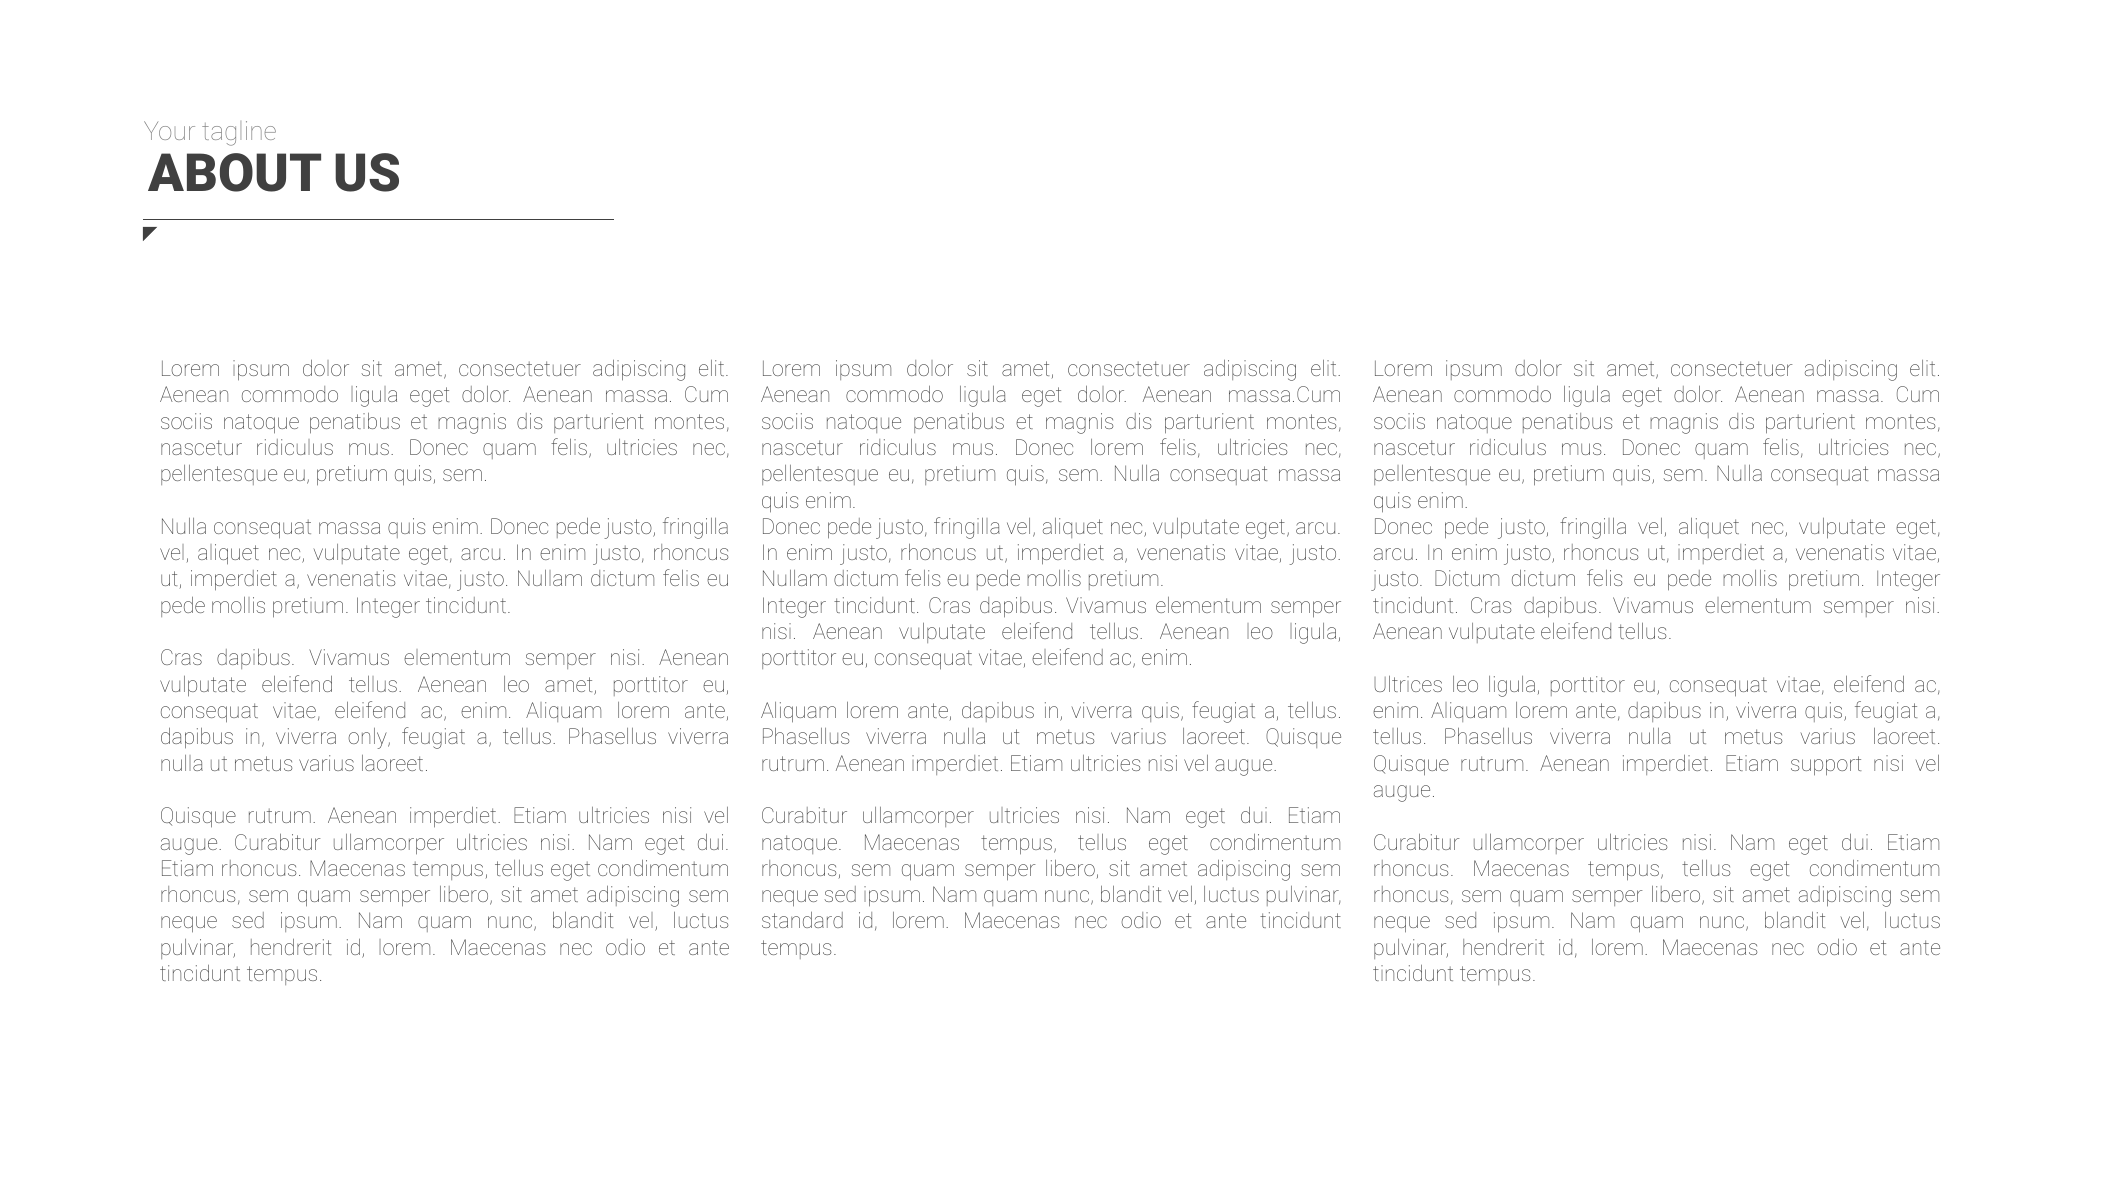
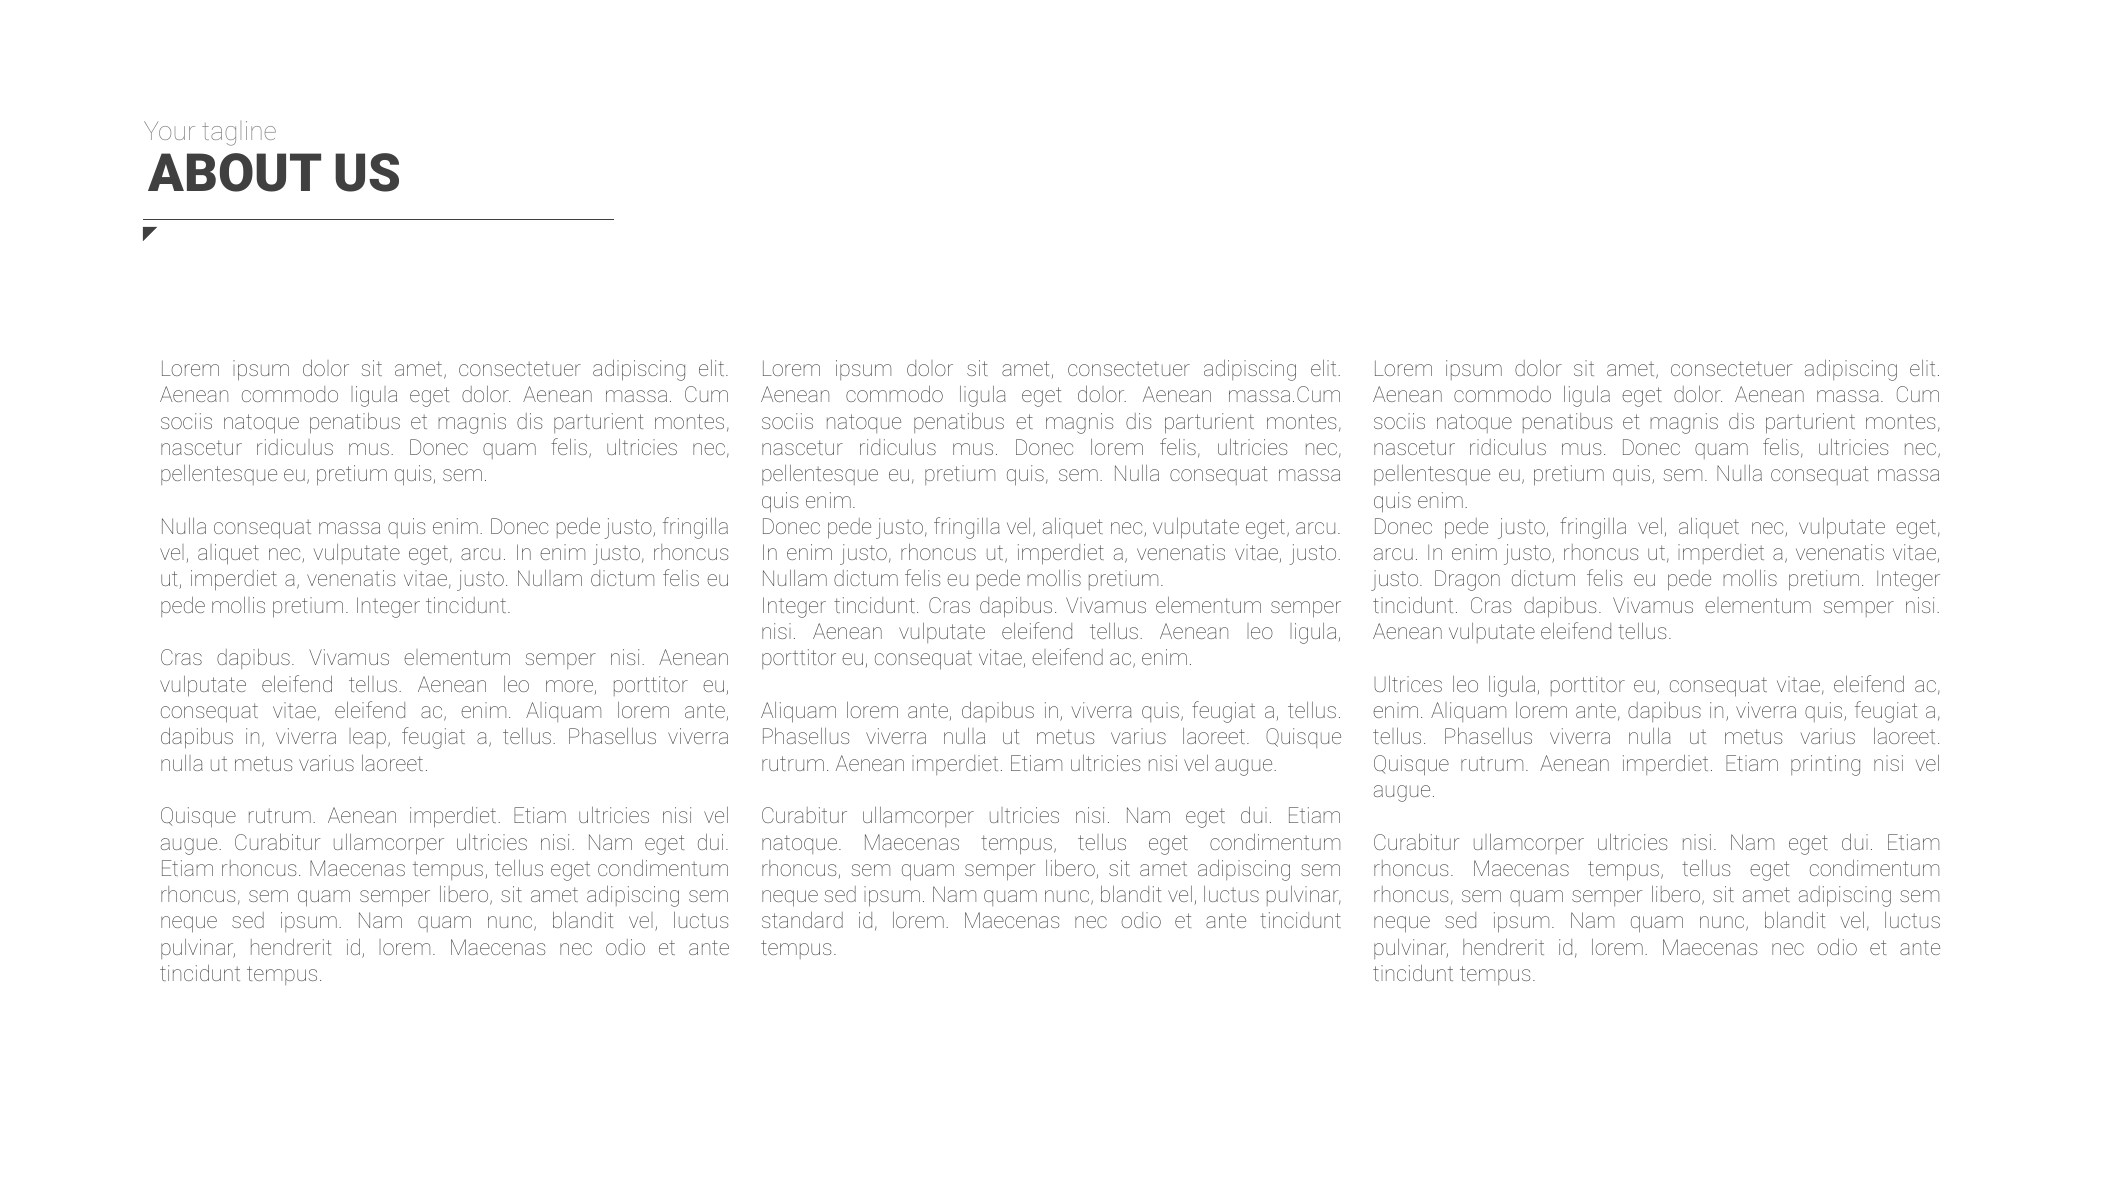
justo Dictum: Dictum -> Dragon (1467, 580)
leo amet: amet -> more (571, 685)
only: only -> leap (370, 737)
support: support -> printing (1826, 764)
